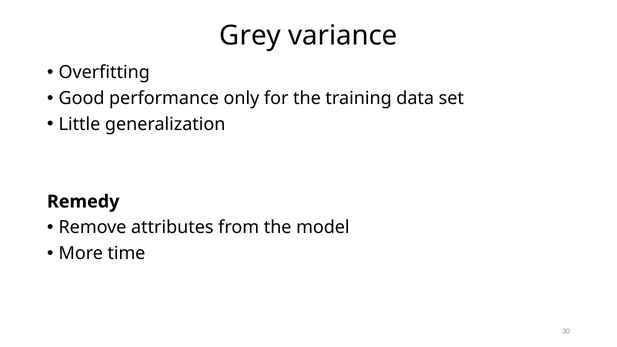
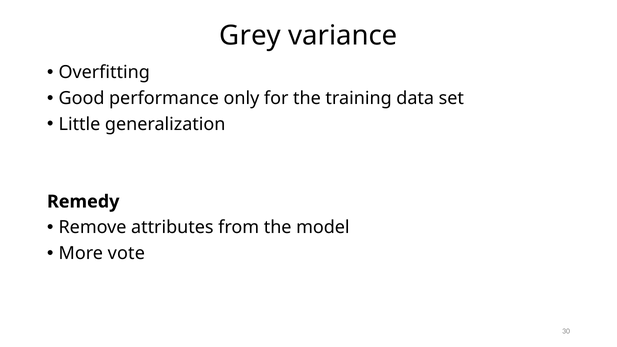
time: time -> vote (126, 253)
